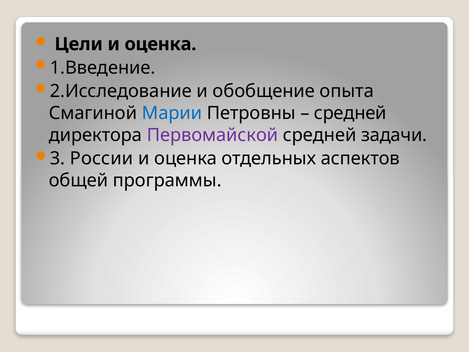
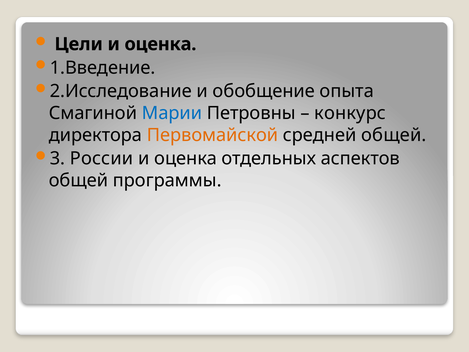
средней: средней -> конкурс (350, 113)
Первомайской colour: purple -> orange (213, 135)
средней задачи: задачи -> общей (394, 135)
